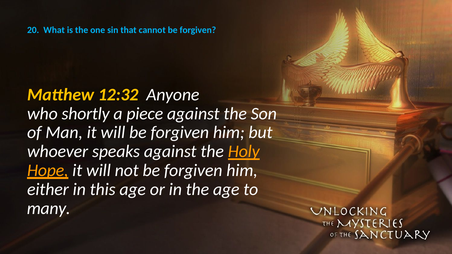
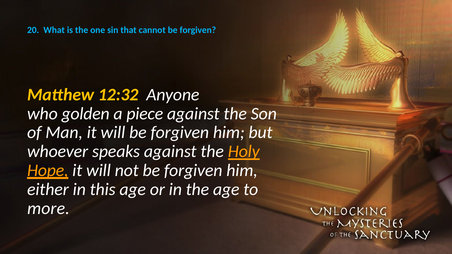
shortly: shortly -> golden (86, 114)
many: many -> more (48, 209)
